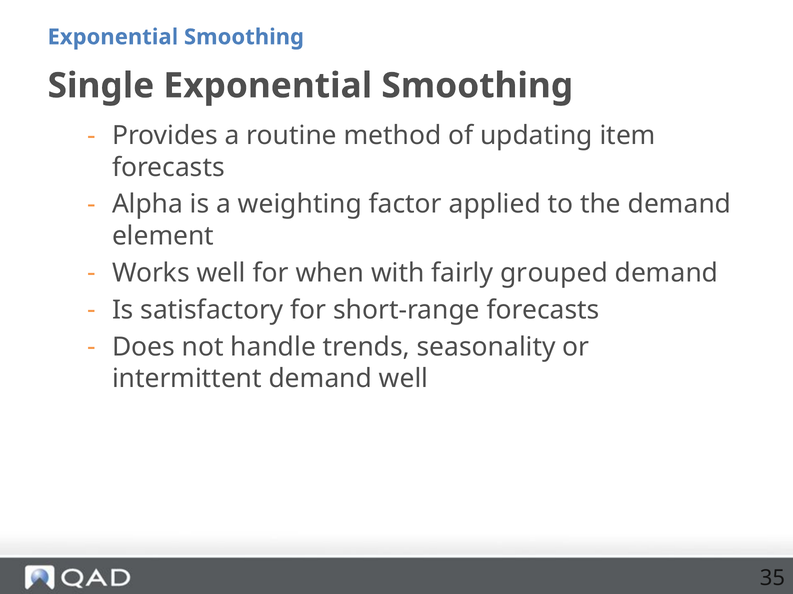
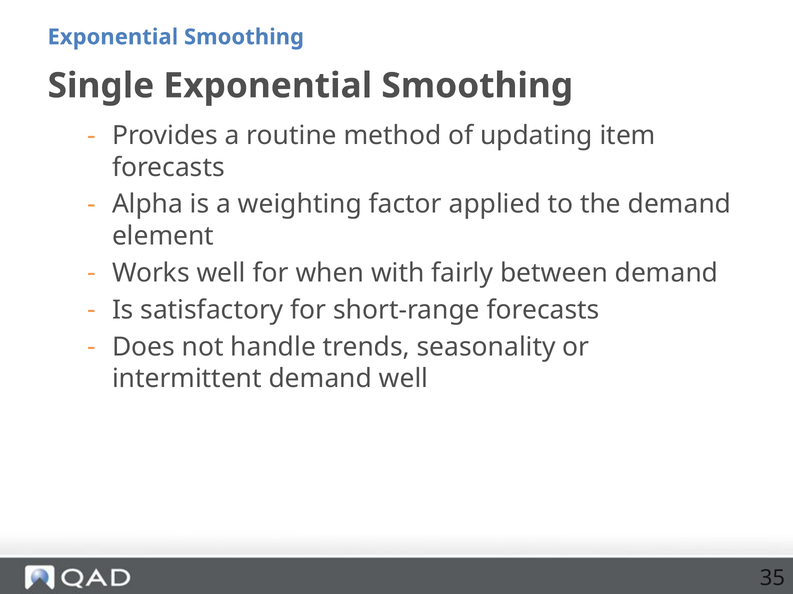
grouped: grouped -> between (554, 273)
